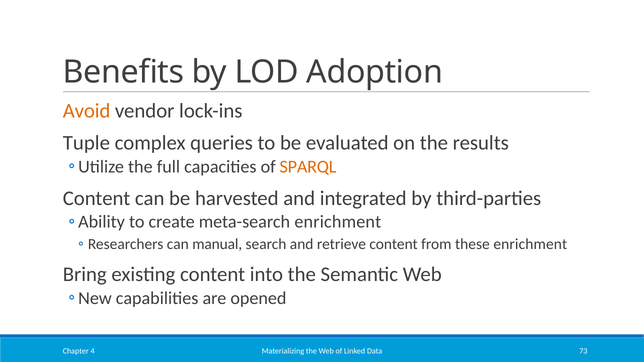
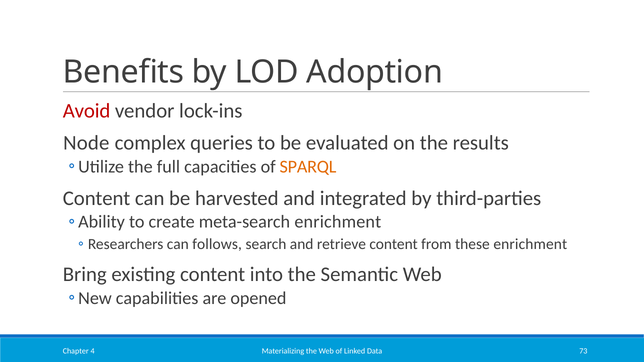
Avoid colour: orange -> red (87, 111)
Tuple: Tuple -> Node (86, 143)
manual: manual -> follows (217, 244)
